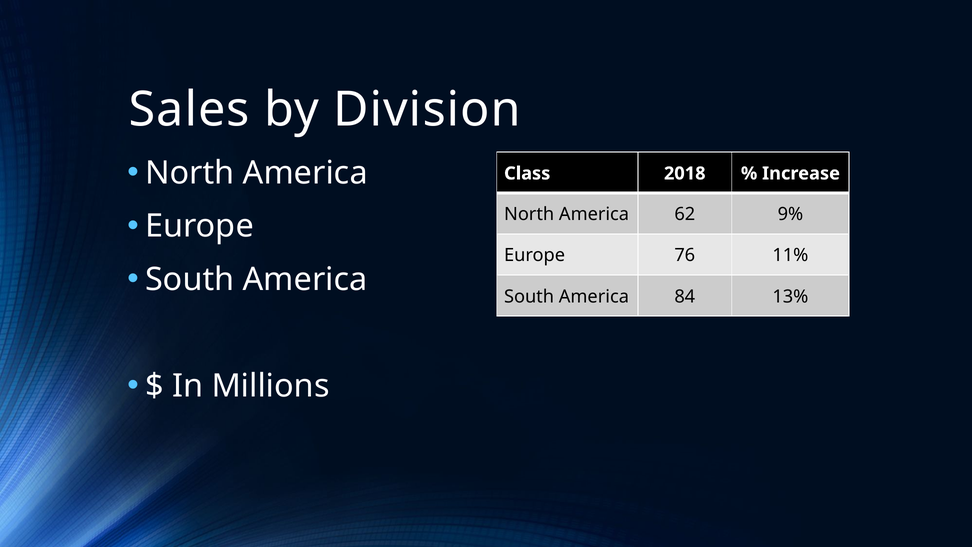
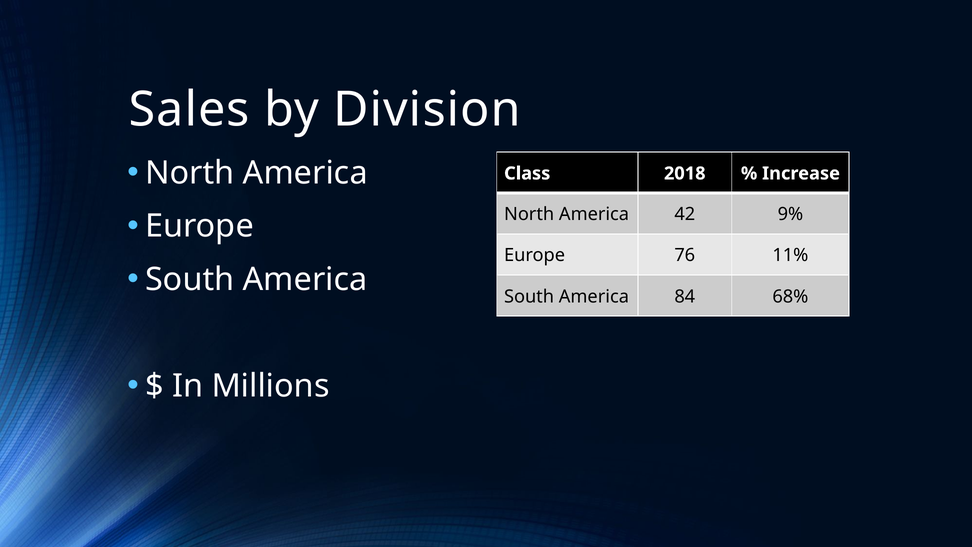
62: 62 -> 42 (685, 214)
13%: 13% -> 68% (790, 296)
